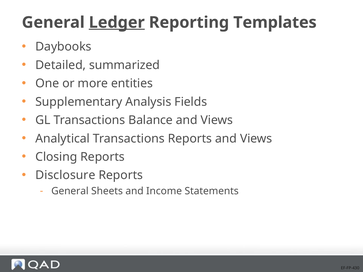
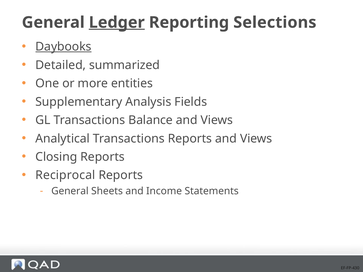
Templates: Templates -> Selections (275, 22)
Daybooks underline: none -> present (63, 47)
Disclosure: Disclosure -> Reciprocal (65, 175)
